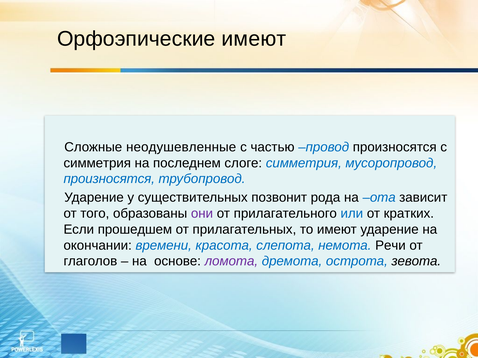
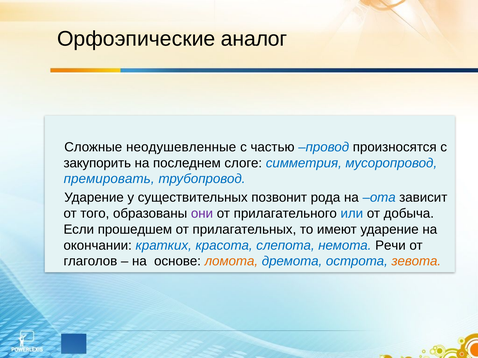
Орфоэпические имеют: имеют -> аналог (254, 39)
симметрия: симметрия -> закупорить (97, 163)
произносятся: произносятся -> премировать (109, 179)
кратких: кратких -> добыча (409, 214)
времени: времени -> кратких (164, 246)
ломота colour: purple -> orange (231, 262)
зевота colour: black -> orange (416, 262)
